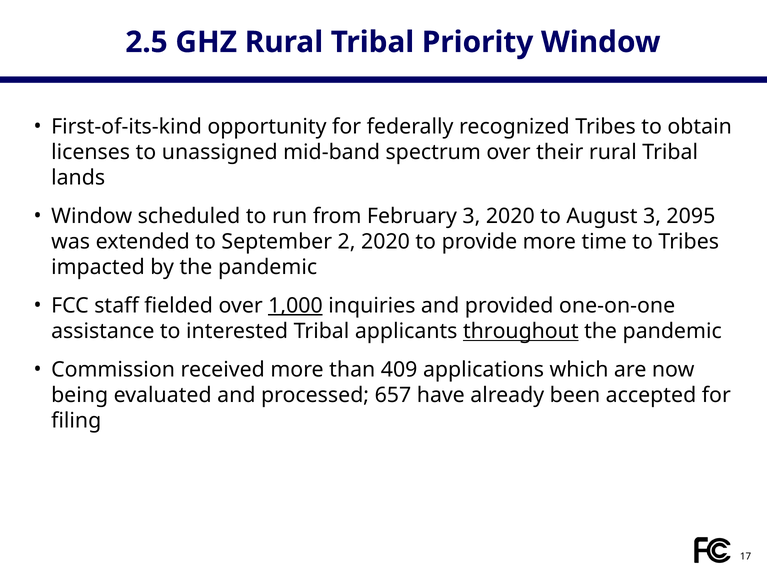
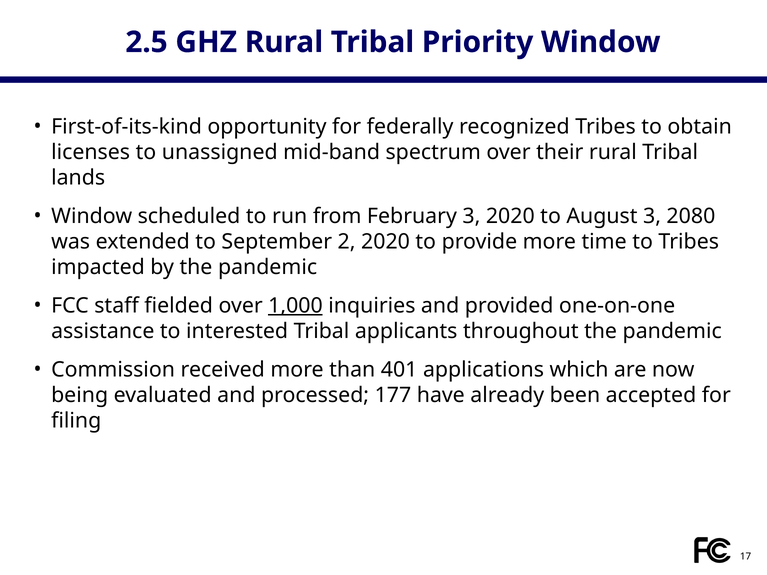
2095: 2095 -> 2080 (691, 216)
throughout underline: present -> none (521, 331)
409: 409 -> 401 (399, 370)
657: 657 -> 177 (393, 395)
